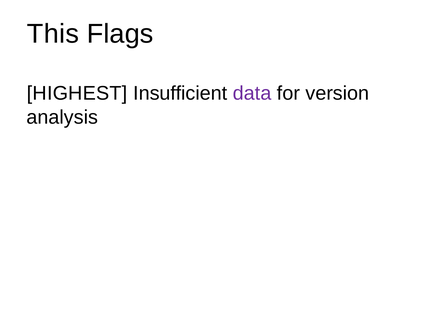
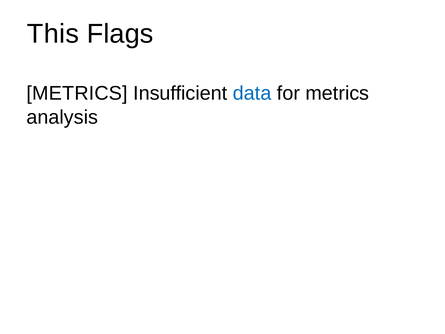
HIGHEST: HIGHEST -> METRICS (77, 93)
data colour: purple -> blue (252, 93)
for version: version -> metrics (337, 93)
